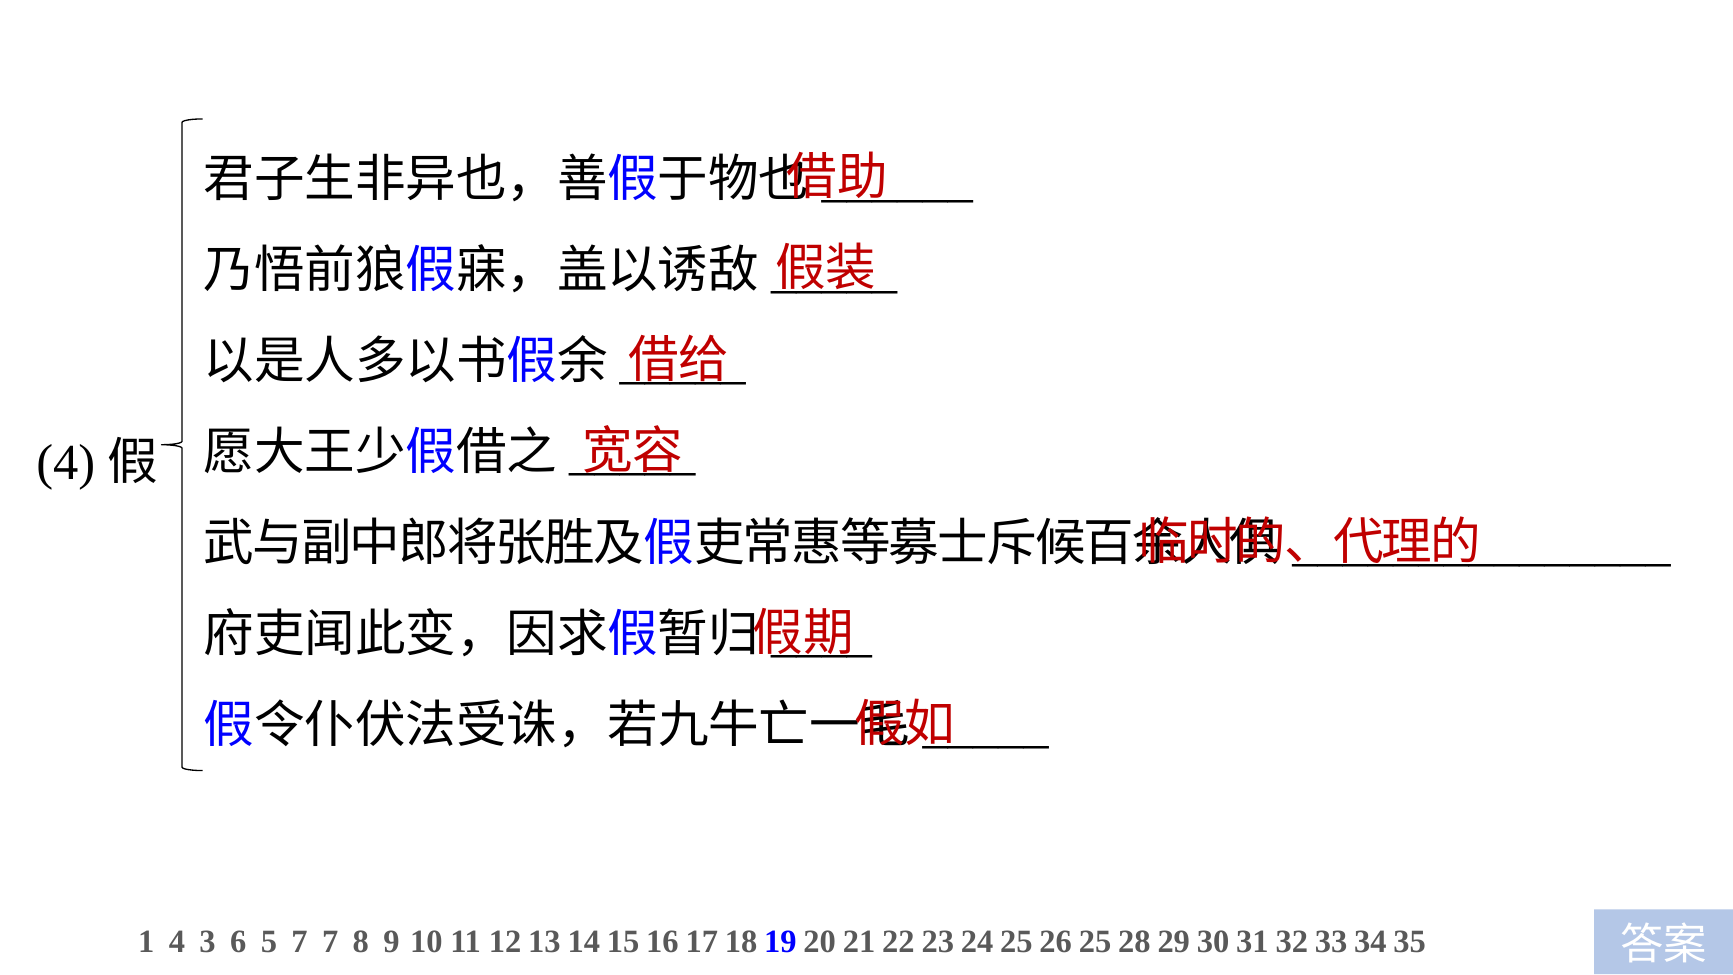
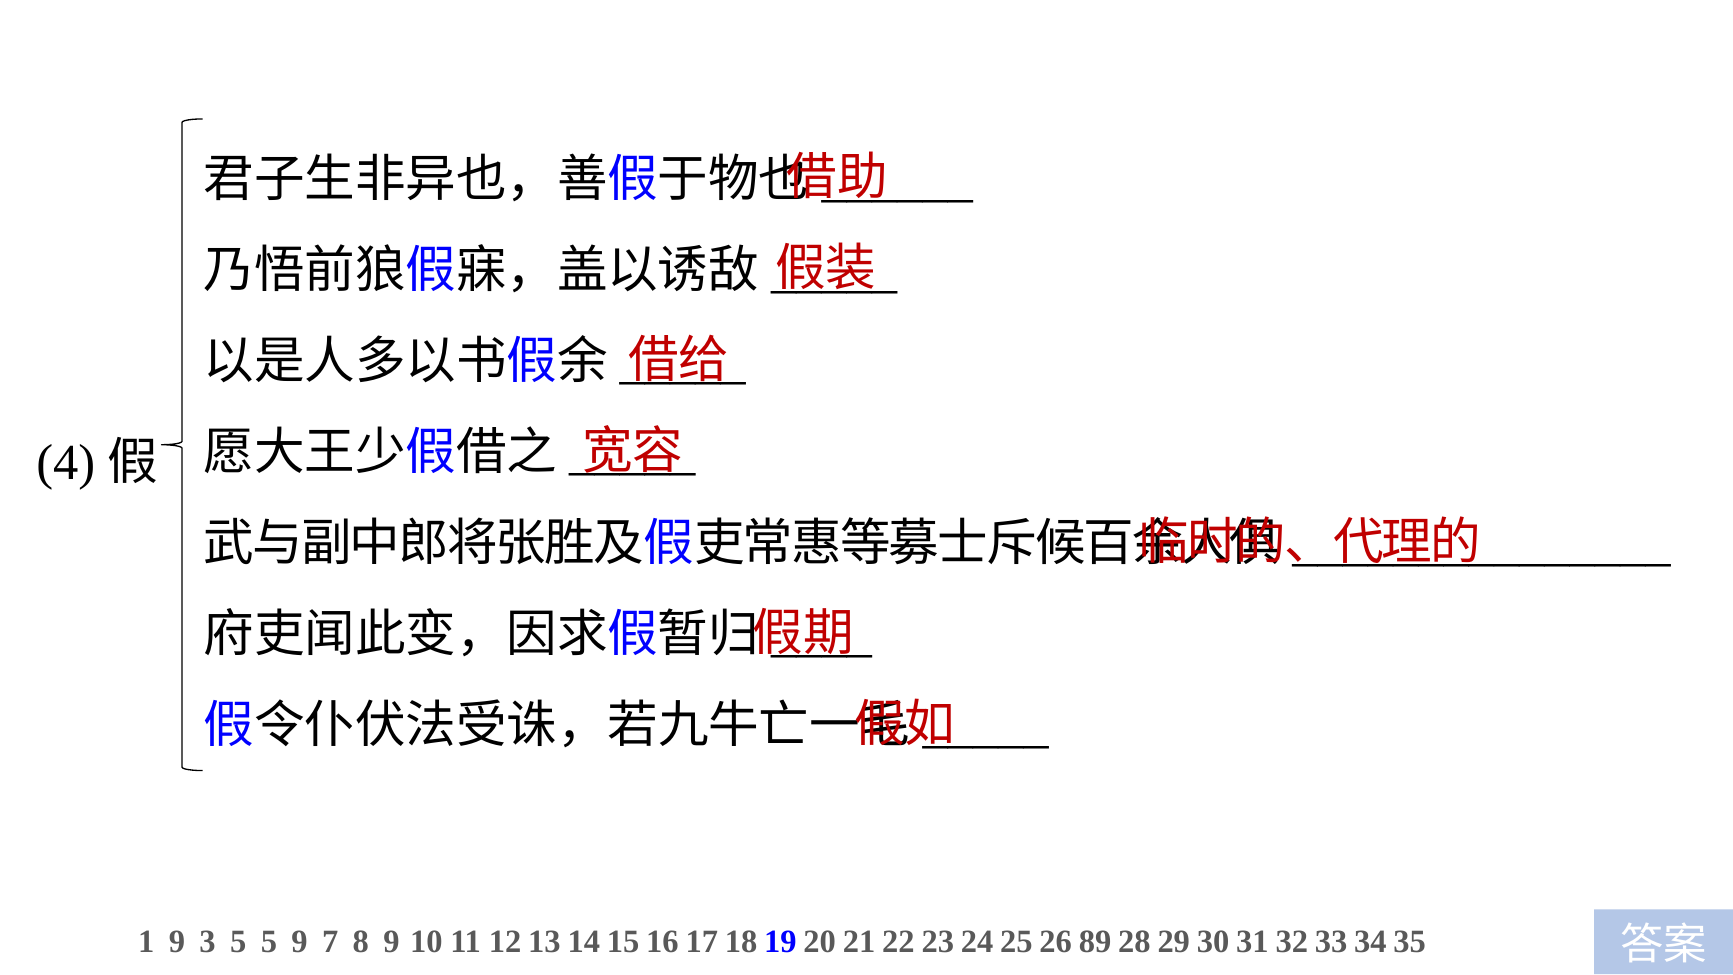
1 4: 4 -> 9 (177, 942)
3 6: 6 -> 5 (238, 942)
5 7: 7 -> 9 (300, 942)
25: 25 -> 89 (1095, 942)
